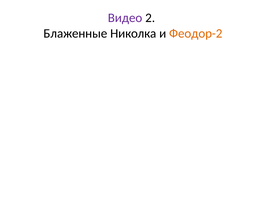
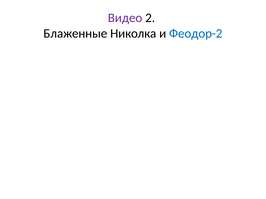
Феодор-2 colour: orange -> blue (196, 33)
